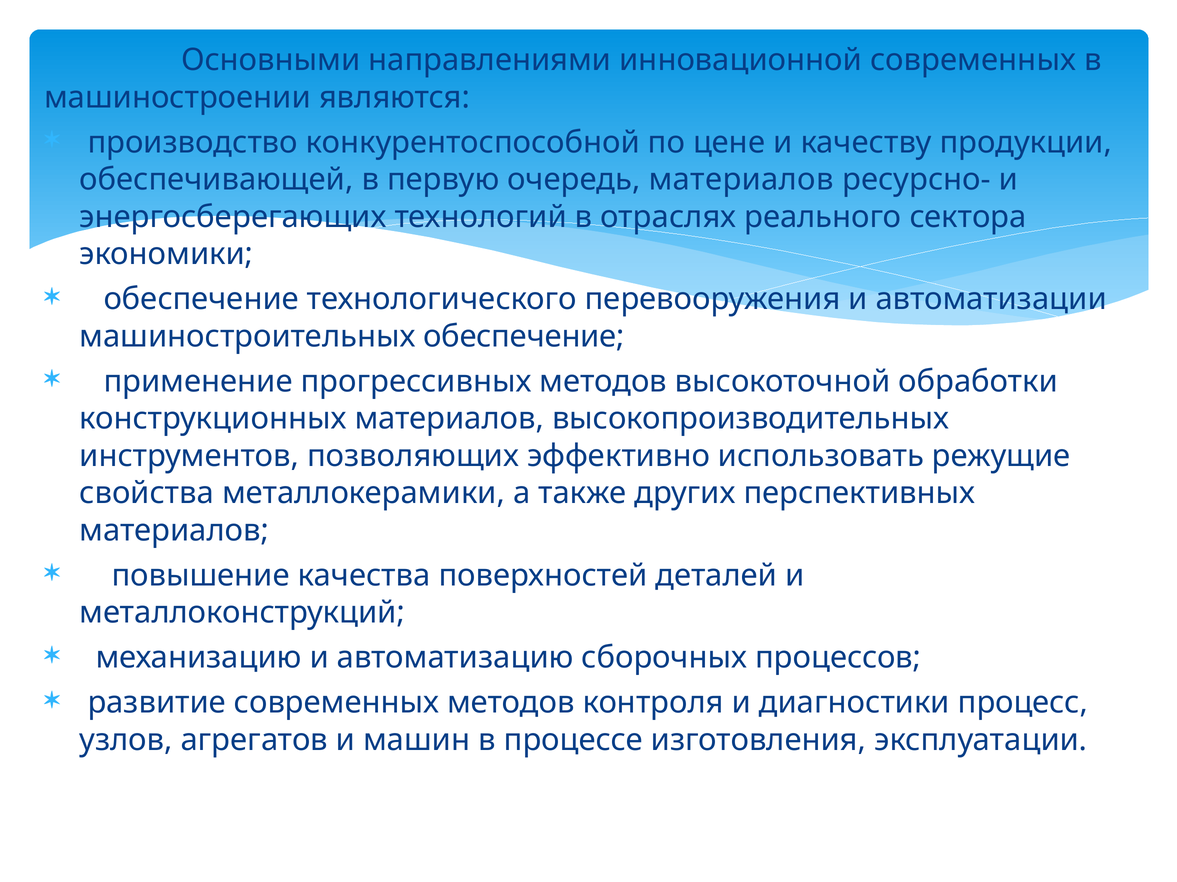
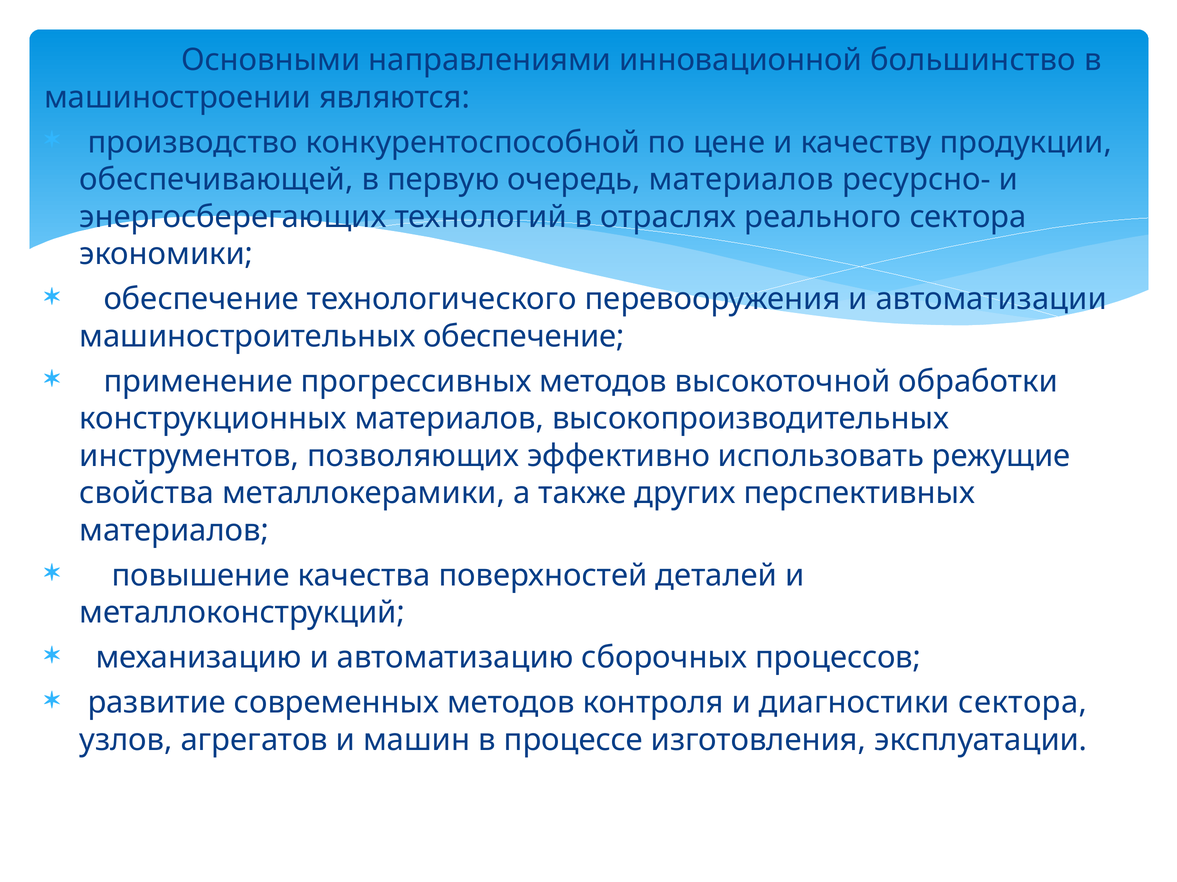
инновационной современных: современных -> большинство (973, 60)
диагностики процесс: процесс -> сектора (1023, 703)
